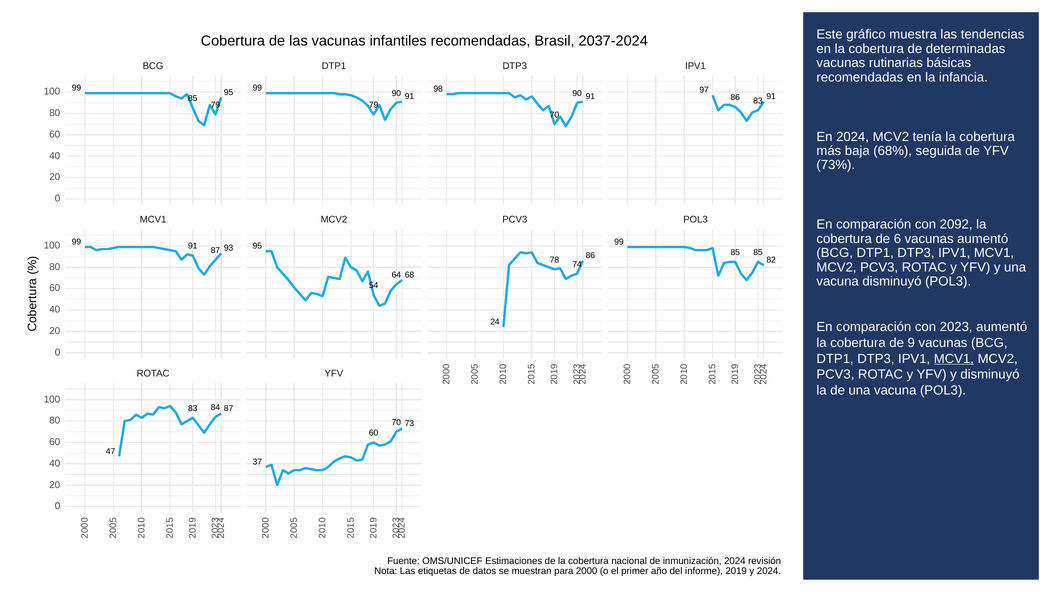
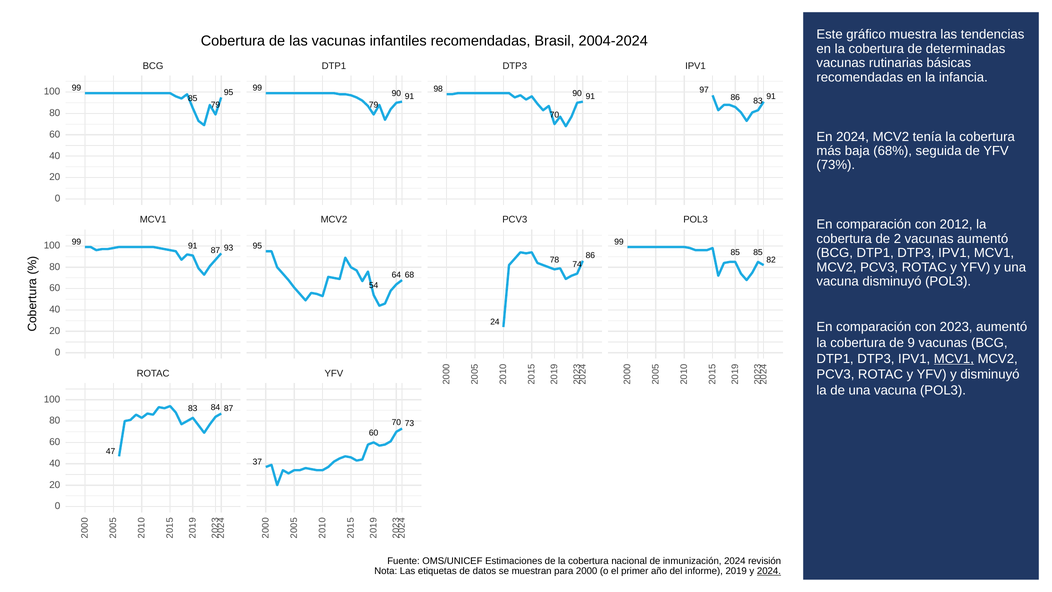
2037-2024: 2037-2024 -> 2004-2024 (613, 41)
2092: 2092 -> 2012 (956, 224)
de 6: 6 -> 2 (897, 239)
2024 underline: none -> present (769, 571)
